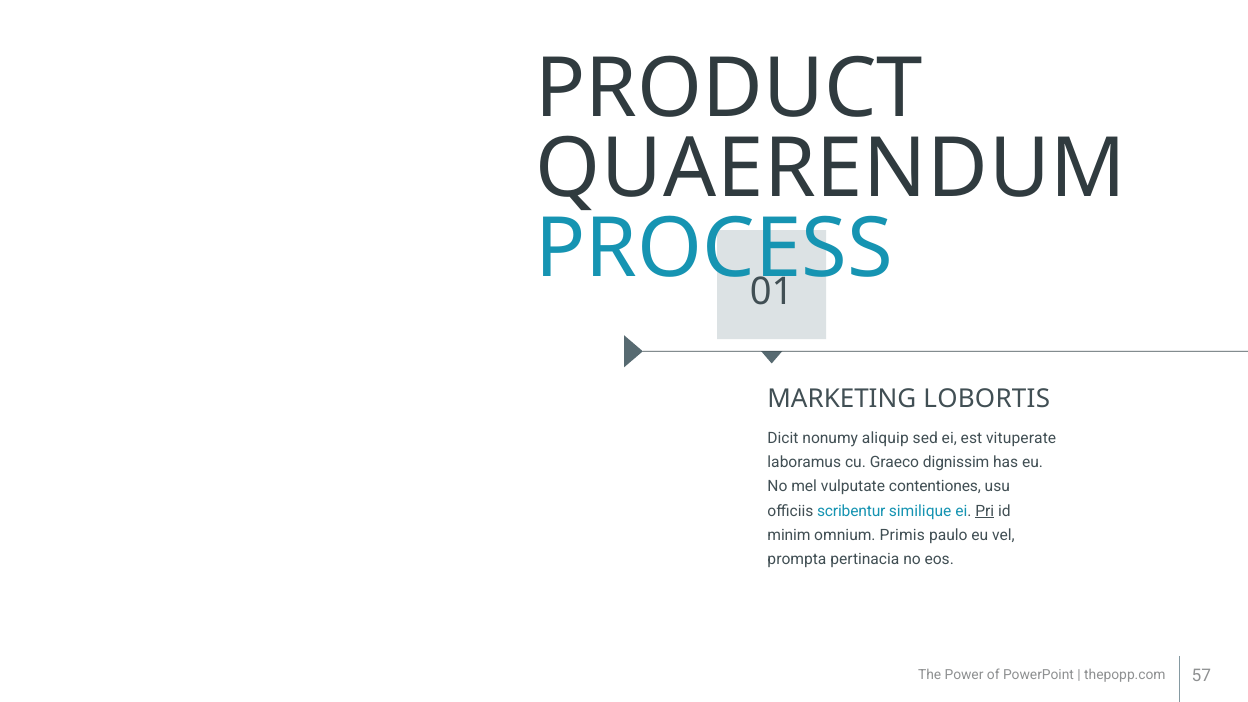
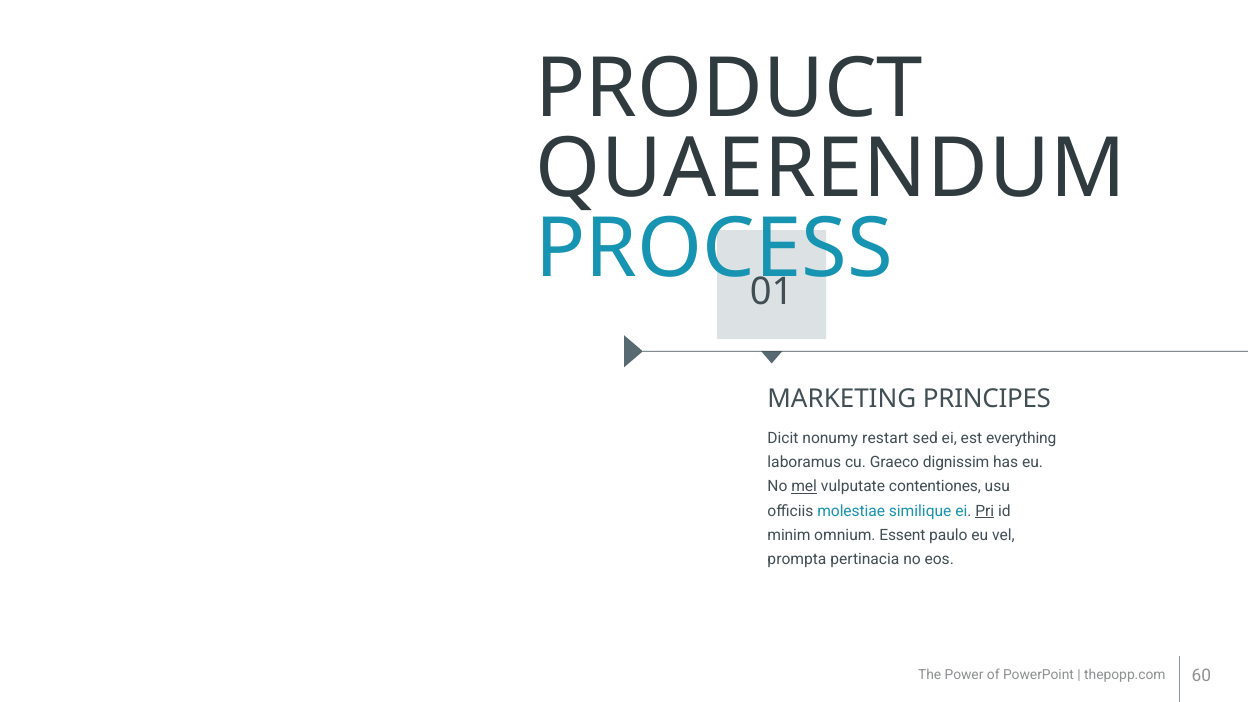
LOBORTIS: LOBORTIS -> PRINCIPES (987, 399)
aliquip: aliquip -> restart (885, 438)
vituperate: vituperate -> everything (1021, 438)
mel underline: none -> present (804, 487)
scribentur: scribentur -> molestiae (851, 511)
Primis: Primis -> Essent (902, 535)
57: 57 -> 60 (1201, 676)
